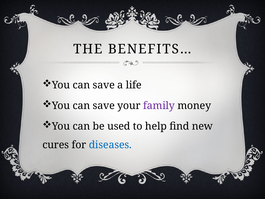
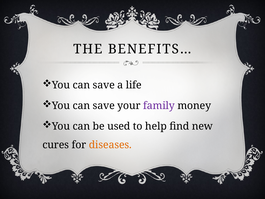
diseases colour: blue -> orange (110, 145)
